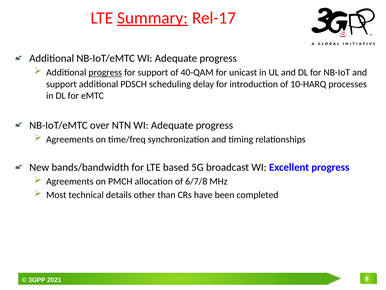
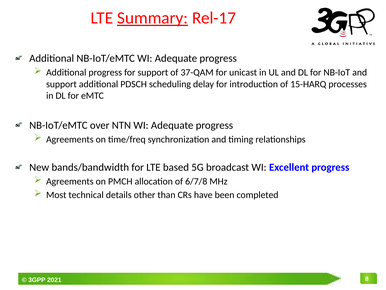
progress underline: present -> none (105, 72)
40-QAM: 40-QAM -> 37-QAM (197, 72)
10-HARQ: 10-HARQ -> 15-HARQ (308, 84)
